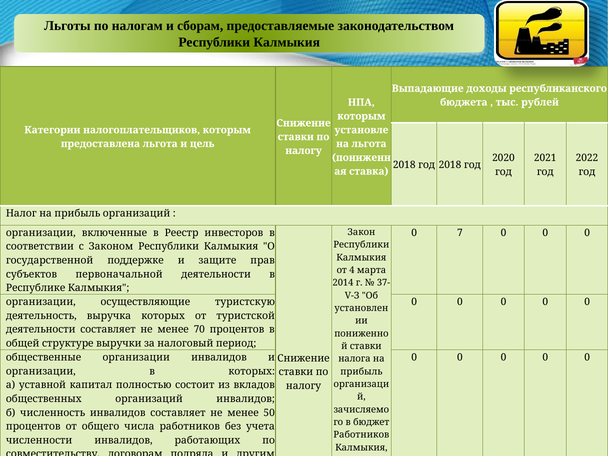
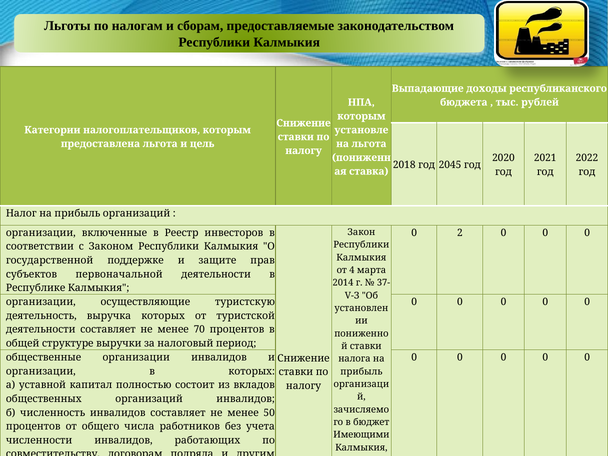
год 2018: 2018 -> 2045 (450, 165)
7: 7 -> 2 (460, 233)
Работников: Работников -> Имеющими (361, 435)
